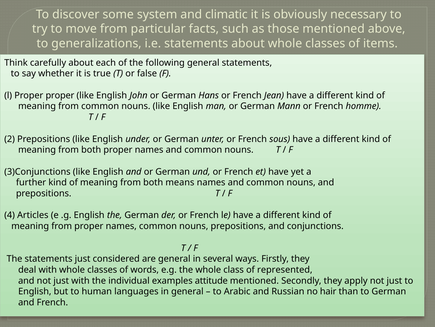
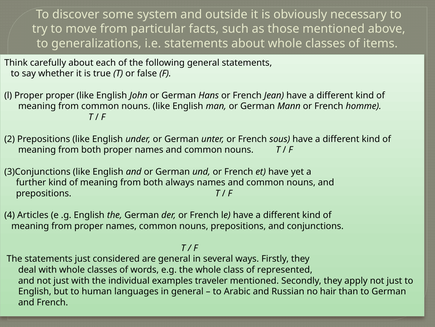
climatic: climatic -> outside (226, 14)
means: means -> always (180, 182)
attitude: attitude -> traveler (211, 280)
